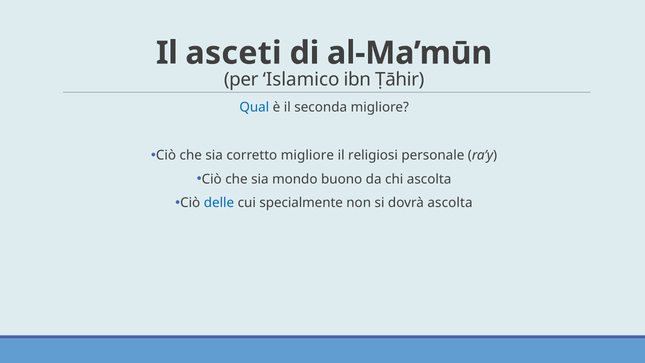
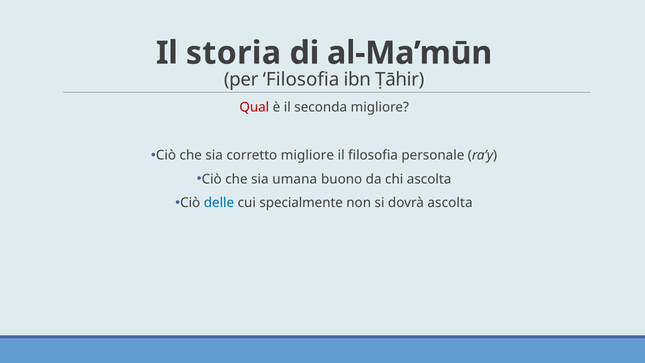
asceti: asceti -> storia (233, 53)
per Islamico: Islamico -> Filosofia (301, 79)
Qual colour: blue -> red (254, 107)
il religiosi: religiosi -> filosofia (373, 155)
mondo: mondo -> umana (295, 179)
